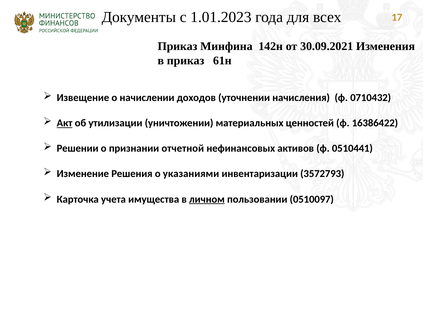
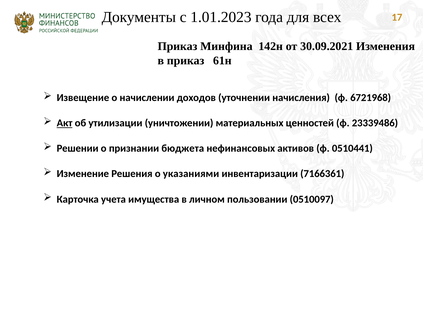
0710432: 0710432 -> 6721968 (371, 98)
16386422: 16386422 -> 23339486 (375, 123)
отчетной: отчетной -> бюджета (183, 149)
3572793: 3572793 -> 7166361 (322, 174)
личном underline: present -> none (207, 199)
